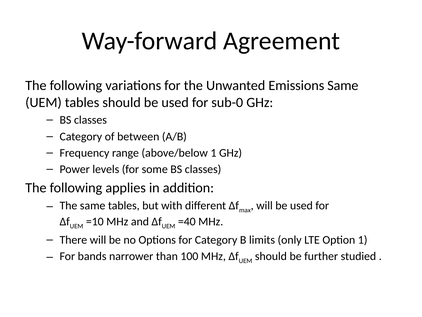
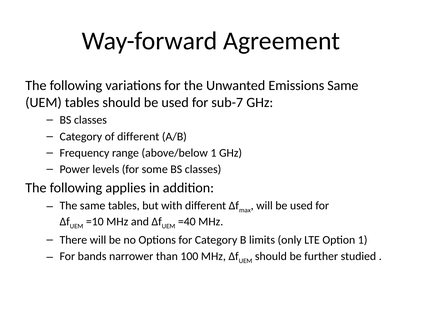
sub-0: sub-0 -> sub-7 (227, 102)
of between: between -> different (138, 136)
